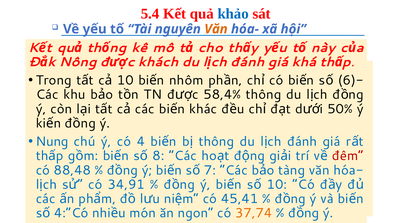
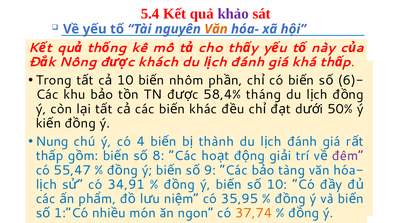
khảo colour: blue -> purple (233, 14)
58,4% thông: thông -> tháng (263, 95)
thông: thông -> thành (216, 141)
đêm colour: red -> purple (348, 156)
88,48: 88,48 -> 55,47 (72, 170)
7: 7 -> 9 (210, 170)
45,41: 45,41 -> 35,95 (240, 199)
4:”Có: 4:”Có -> 1:”Có (71, 213)
